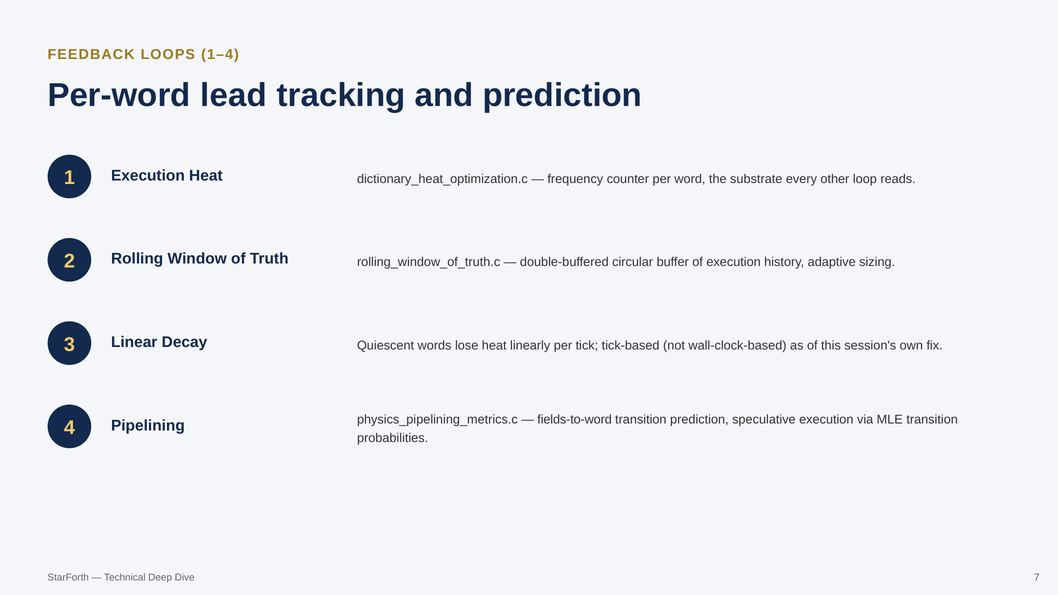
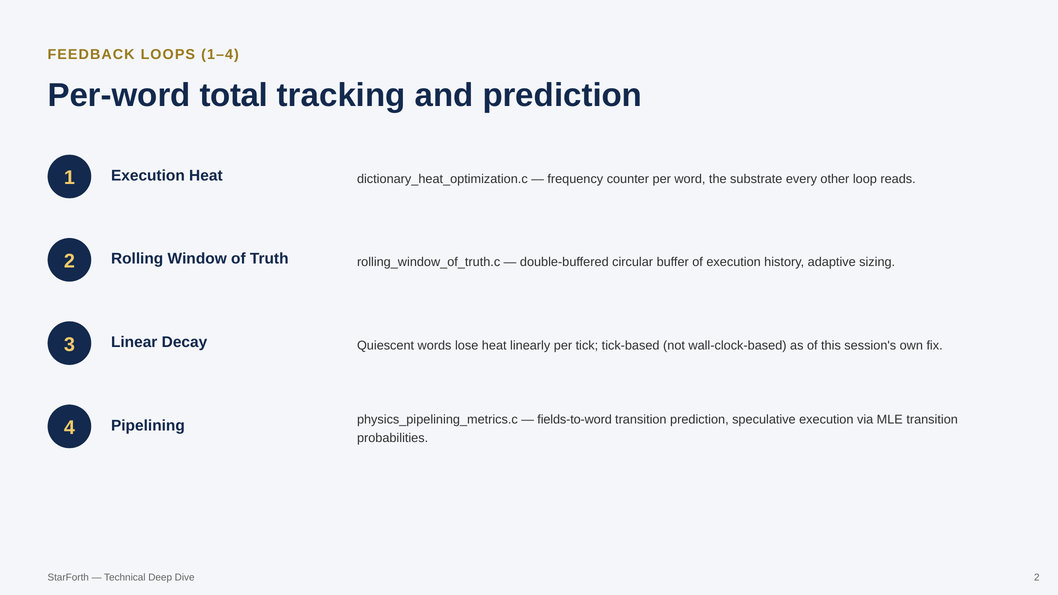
lead: lead -> total (234, 95)
Dive 7: 7 -> 2 (1037, 578)
